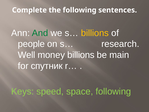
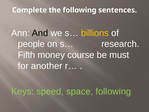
And colour: green -> black (40, 33)
Well: Well -> Fifth (26, 55)
money billions: billions -> course (81, 55)
main: main -> must (119, 55)
спутник: спутник -> another (47, 66)
